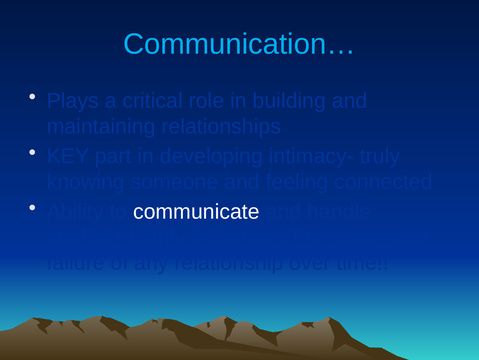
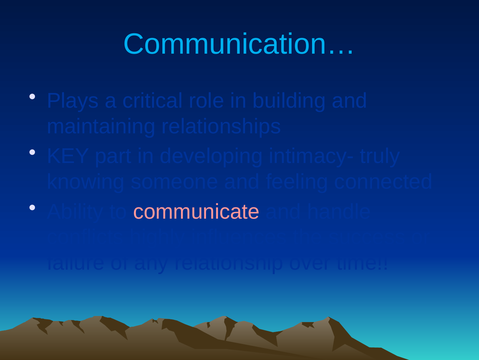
communicate colour: white -> pink (196, 211)
